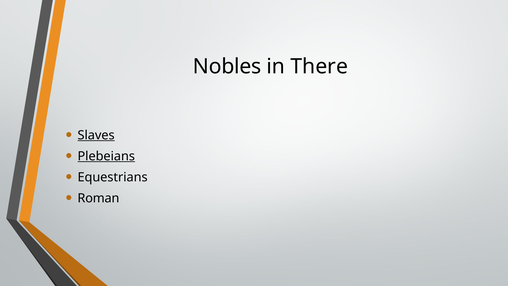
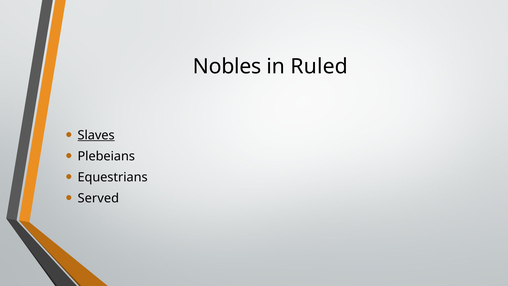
There: There -> Ruled (319, 67)
Plebeians underline: present -> none (106, 156)
Roman: Roman -> Served (98, 198)
